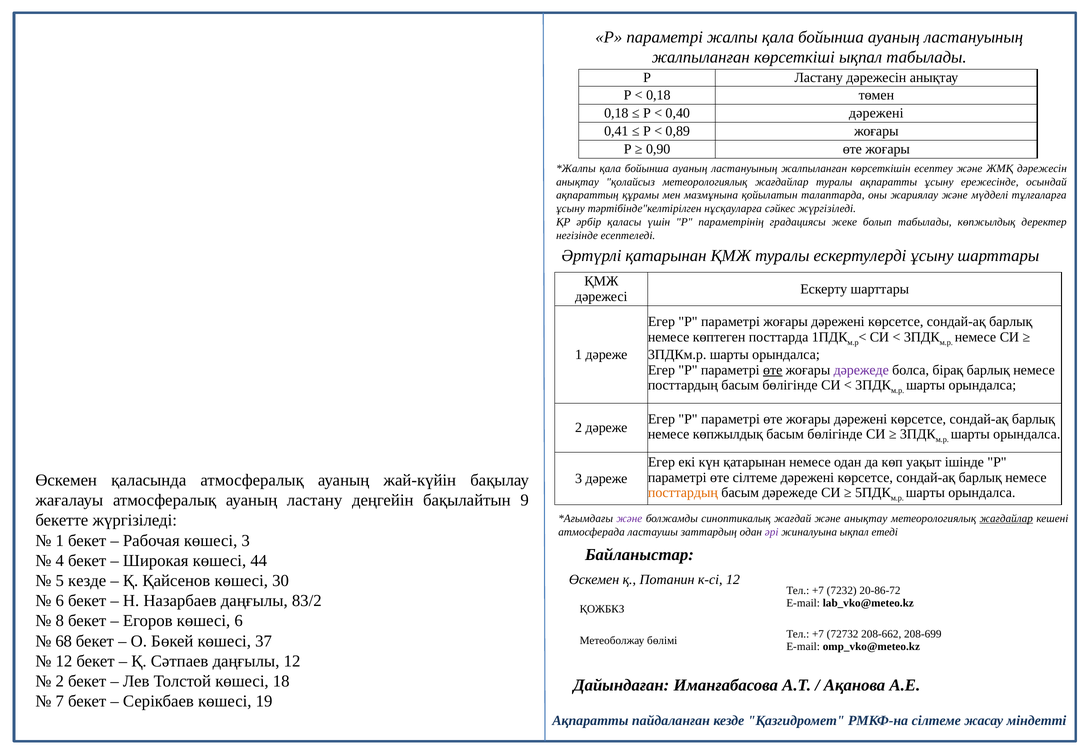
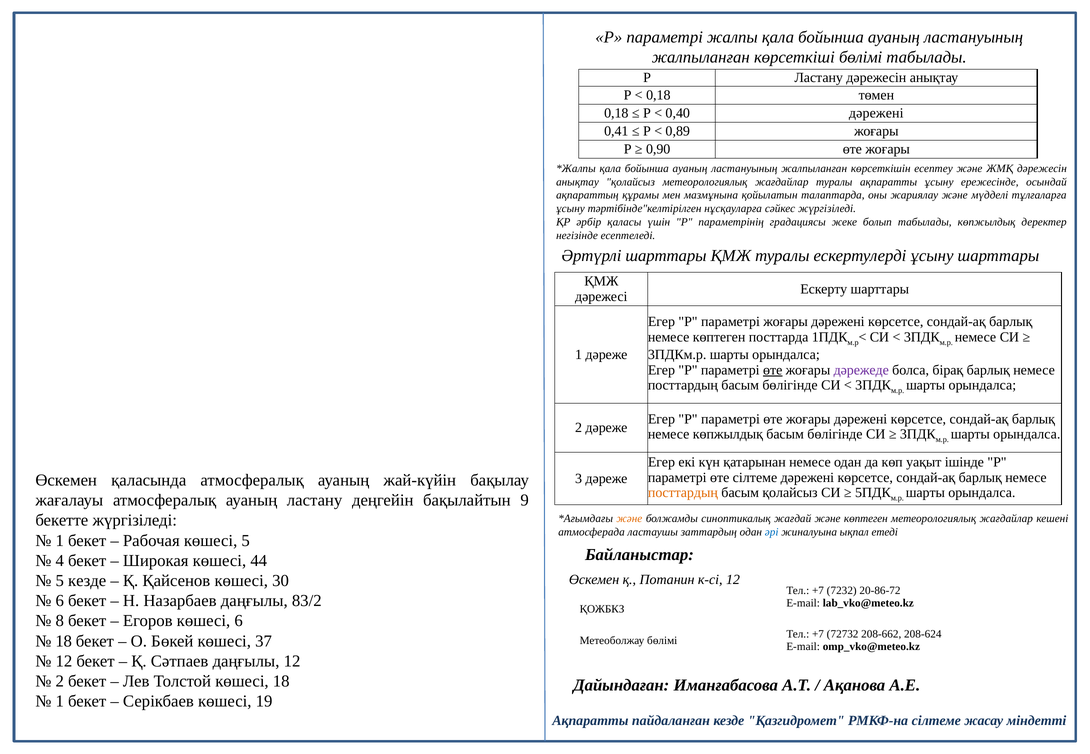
көрсеткіші ықпал: ықпал -> бөлімі (861, 57)
Әртүрлі қатарынан: қатарынан -> шарттары (666, 256)
басым дәрежеде: дәрежеде -> қолайсыз (790, 493)
және colour: purple -> orange (629, 519)
және анықтау: анықтау -> көптеген (866, 519)
жағдайлар underline: present -> none (1006, 519)
әрі colour: purple -> blue (772, 532)
көшесі 3: 3 -> 5 (246, 541)
208-699: 208-699 -> 208-624 (923, 635)
68: 68 -> 18 (64, 642)
7: 7 -> 1 (60, 702)
